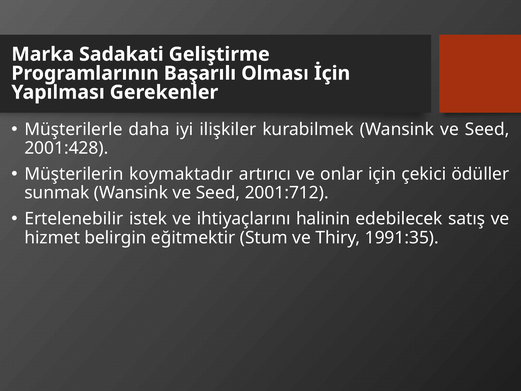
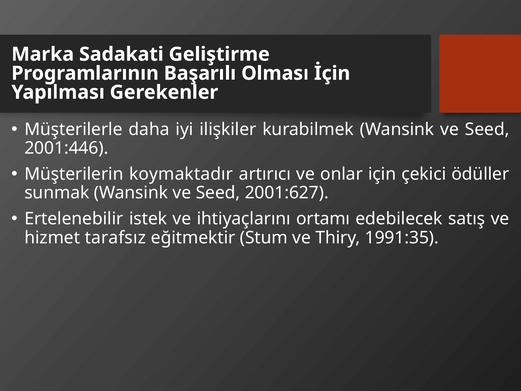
2001:428: 2001:428 -> 2001:446 (66, 148)
2001:712: 2001:712 -> 2001:627 (287, 193)
halinin: halinin -> ortamı (323, 219)
belirgin: belirgin -> tarafsız (115, 238)
